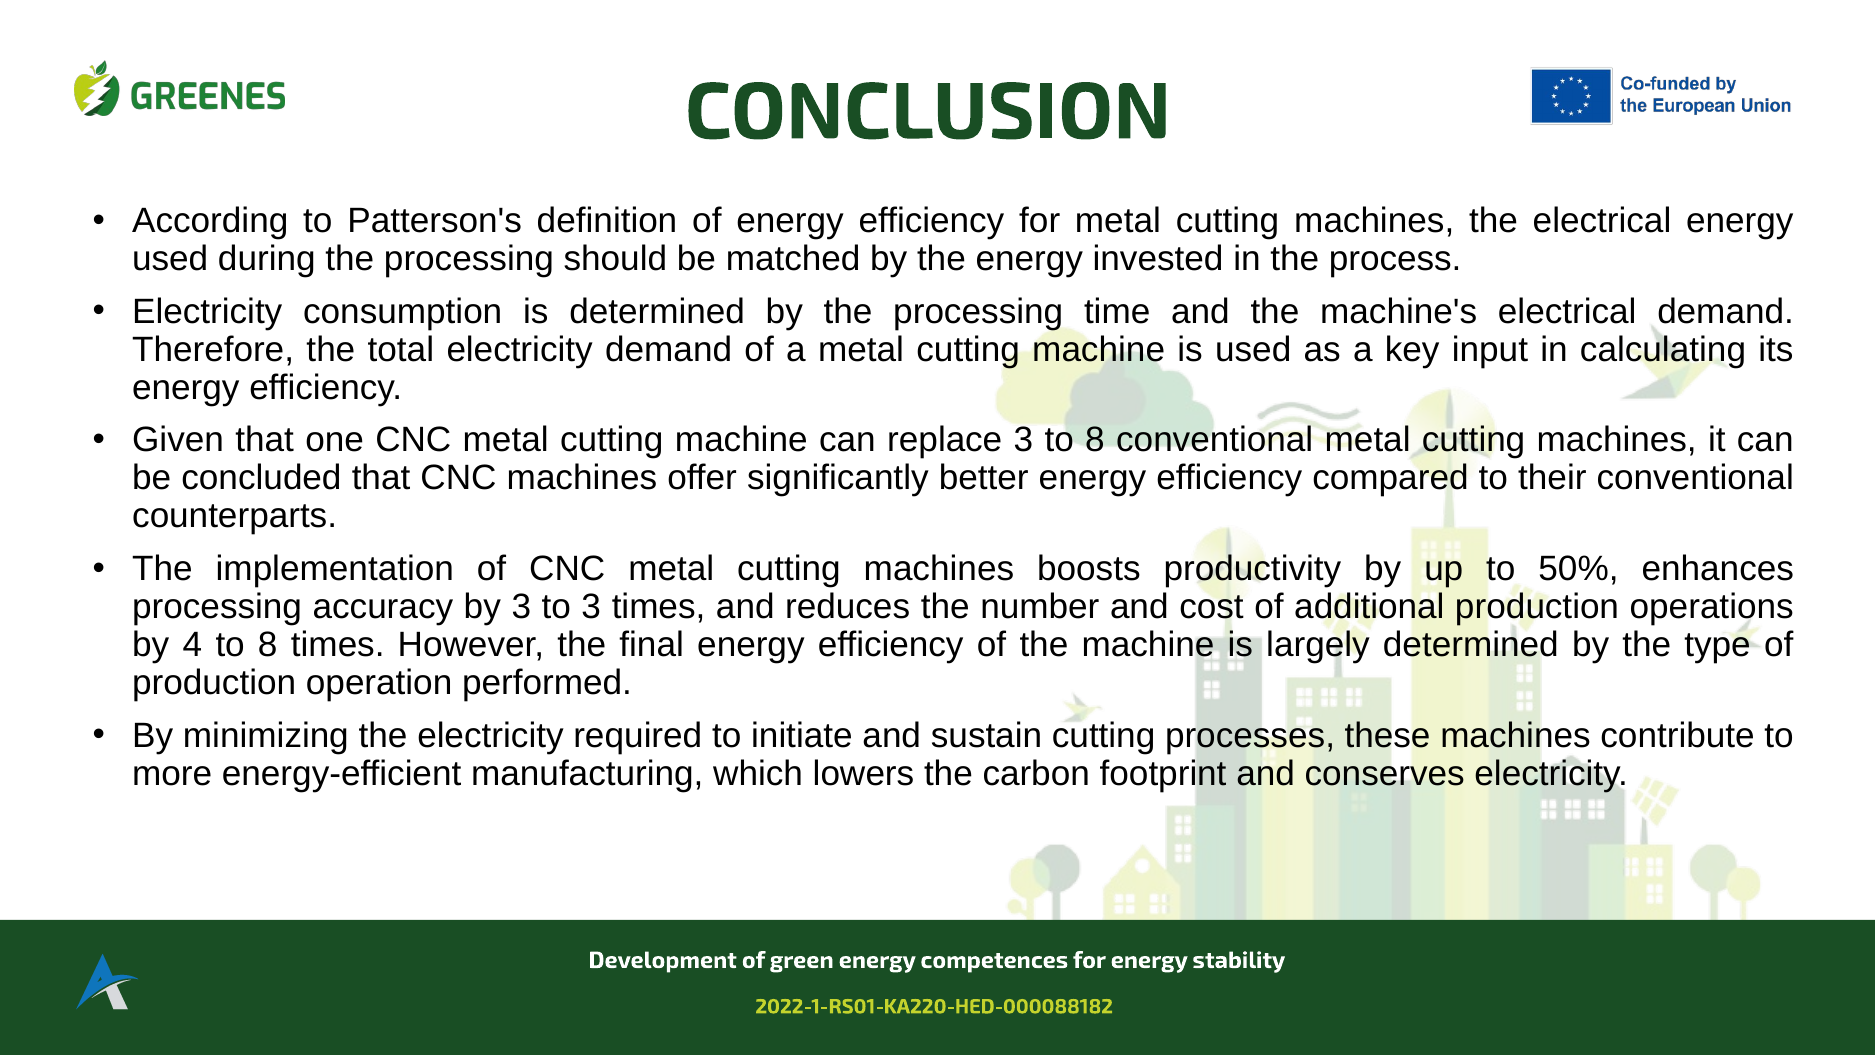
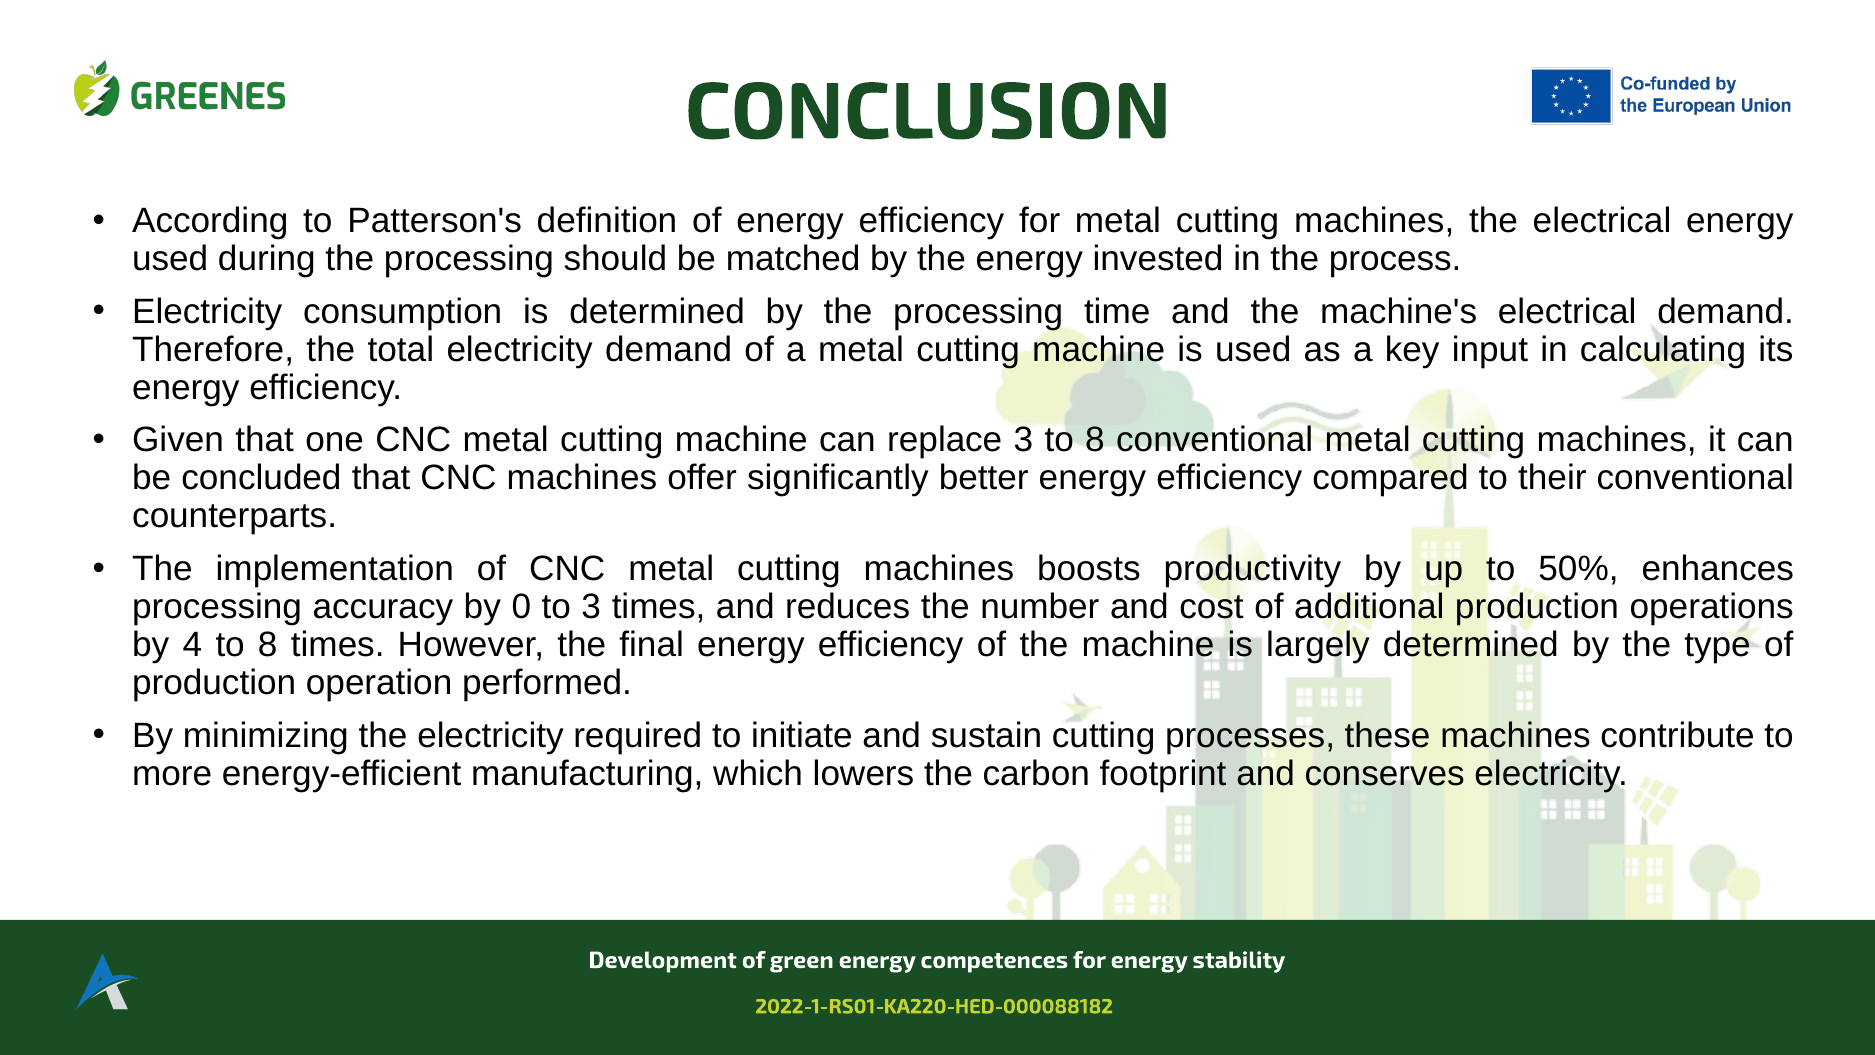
by 3: 3 -> 0 (521, 607)
